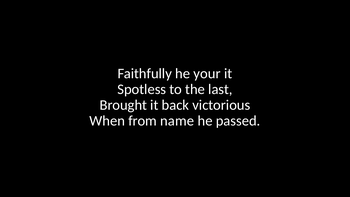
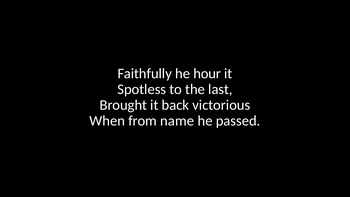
your: your -> hour (207, 73)
